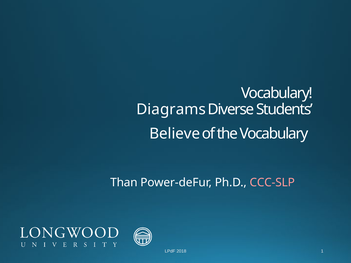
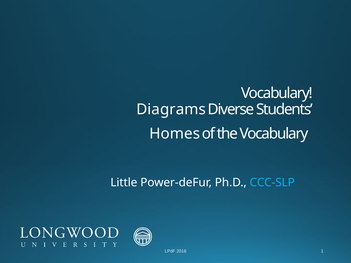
Believe: Believe -> Homes (175, 134)
Than: Than -> Little (124, 183)
CCC-SLP colour: pink -> light blue (272, 183)
